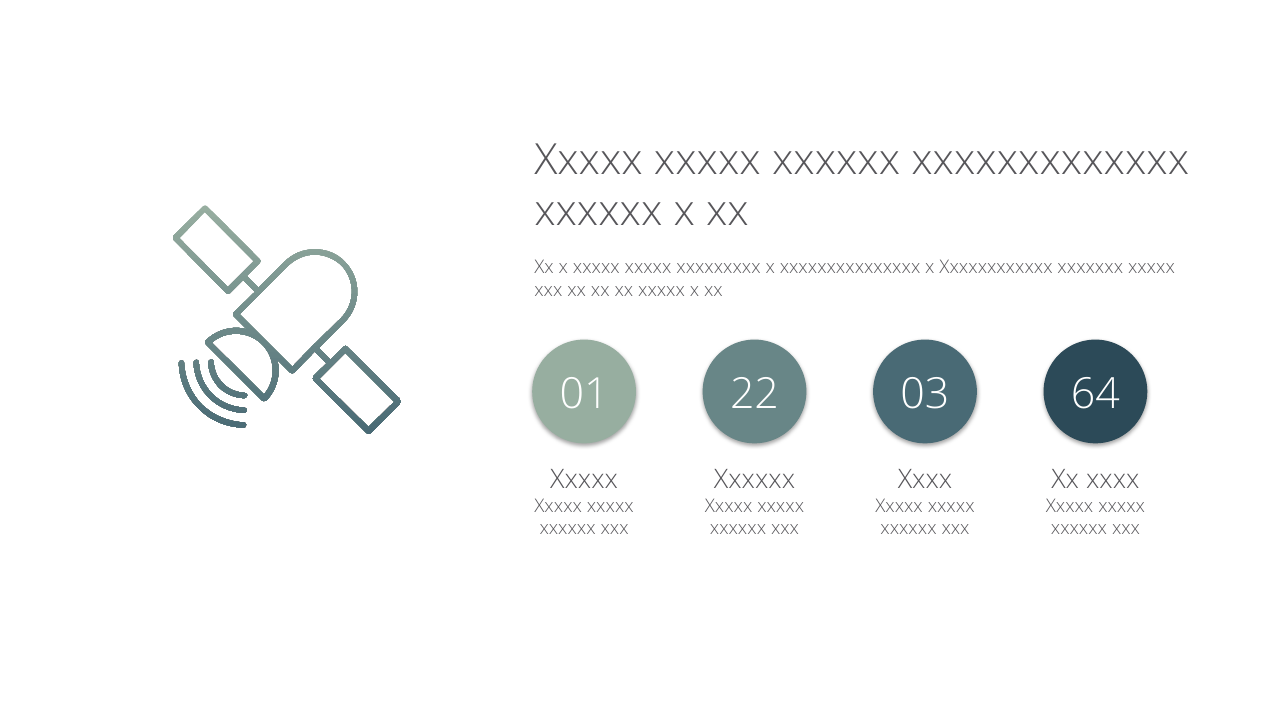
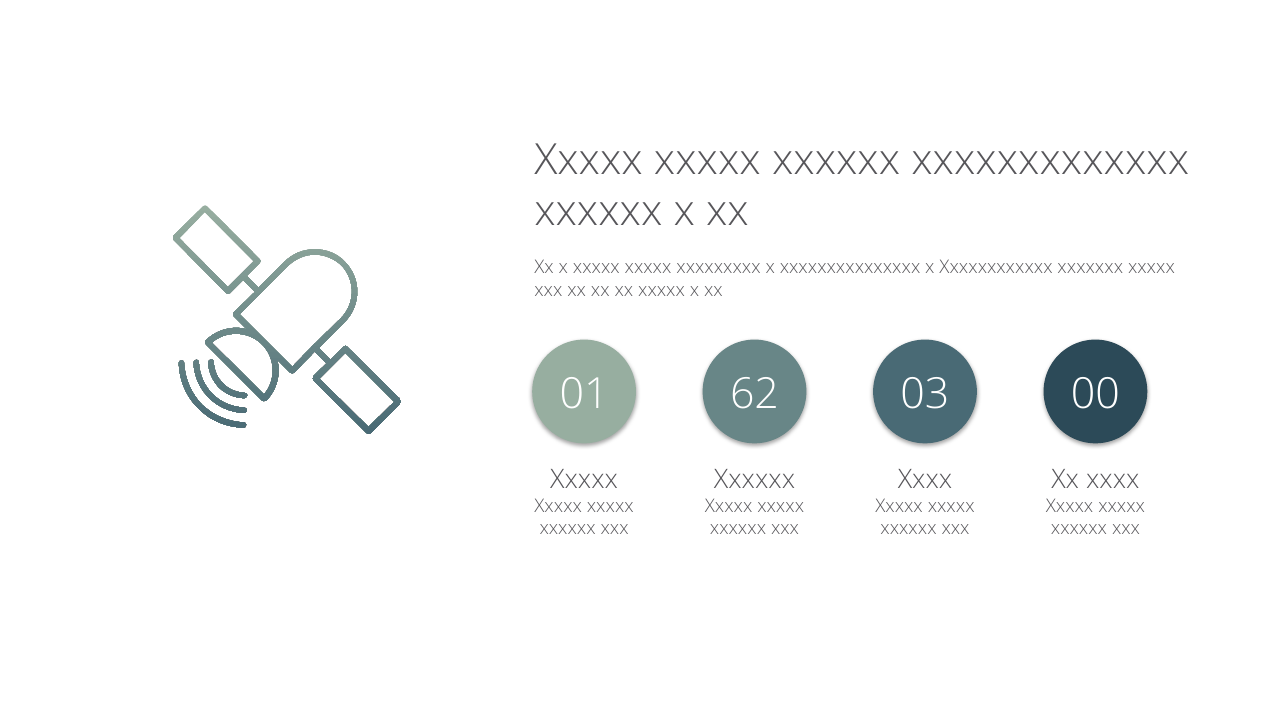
22: 22 -> 62 (754, 394)
64: 64 -> 00 (1095, 394)
